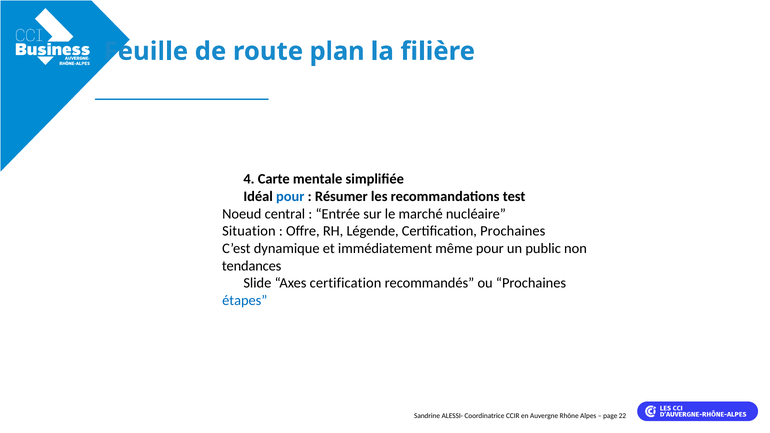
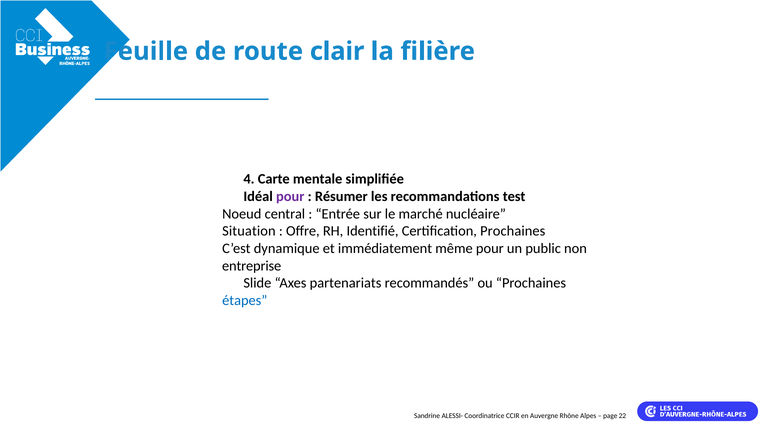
plan: plan -> clair (337, 51)
pour colour: blue -> purple (290, 197)
Légende: Légende -> Identifié (373, 231)
tendances: tendances -> entreprise (252, 266)
Axes certification: certification -> partenariats (346, 283)
